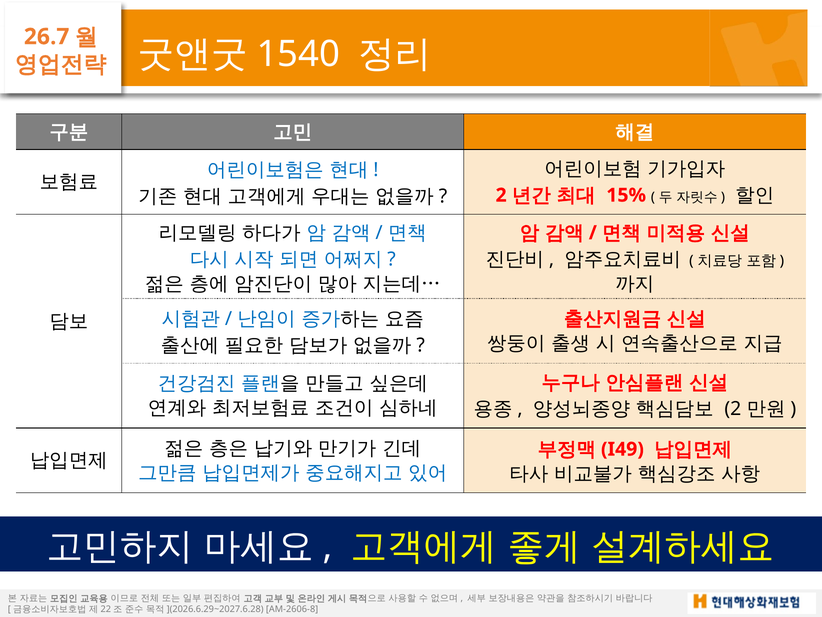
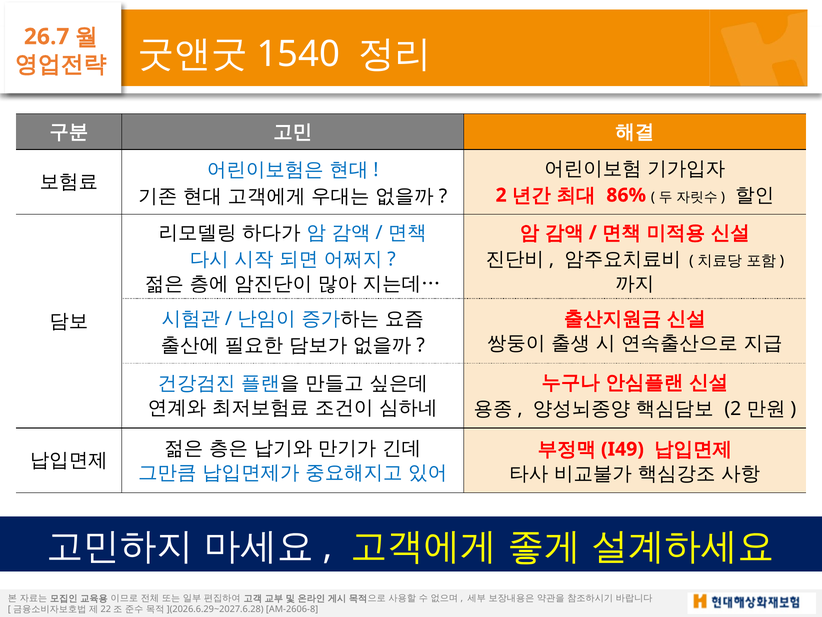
15%: 15% -> 86% (626, 195)
